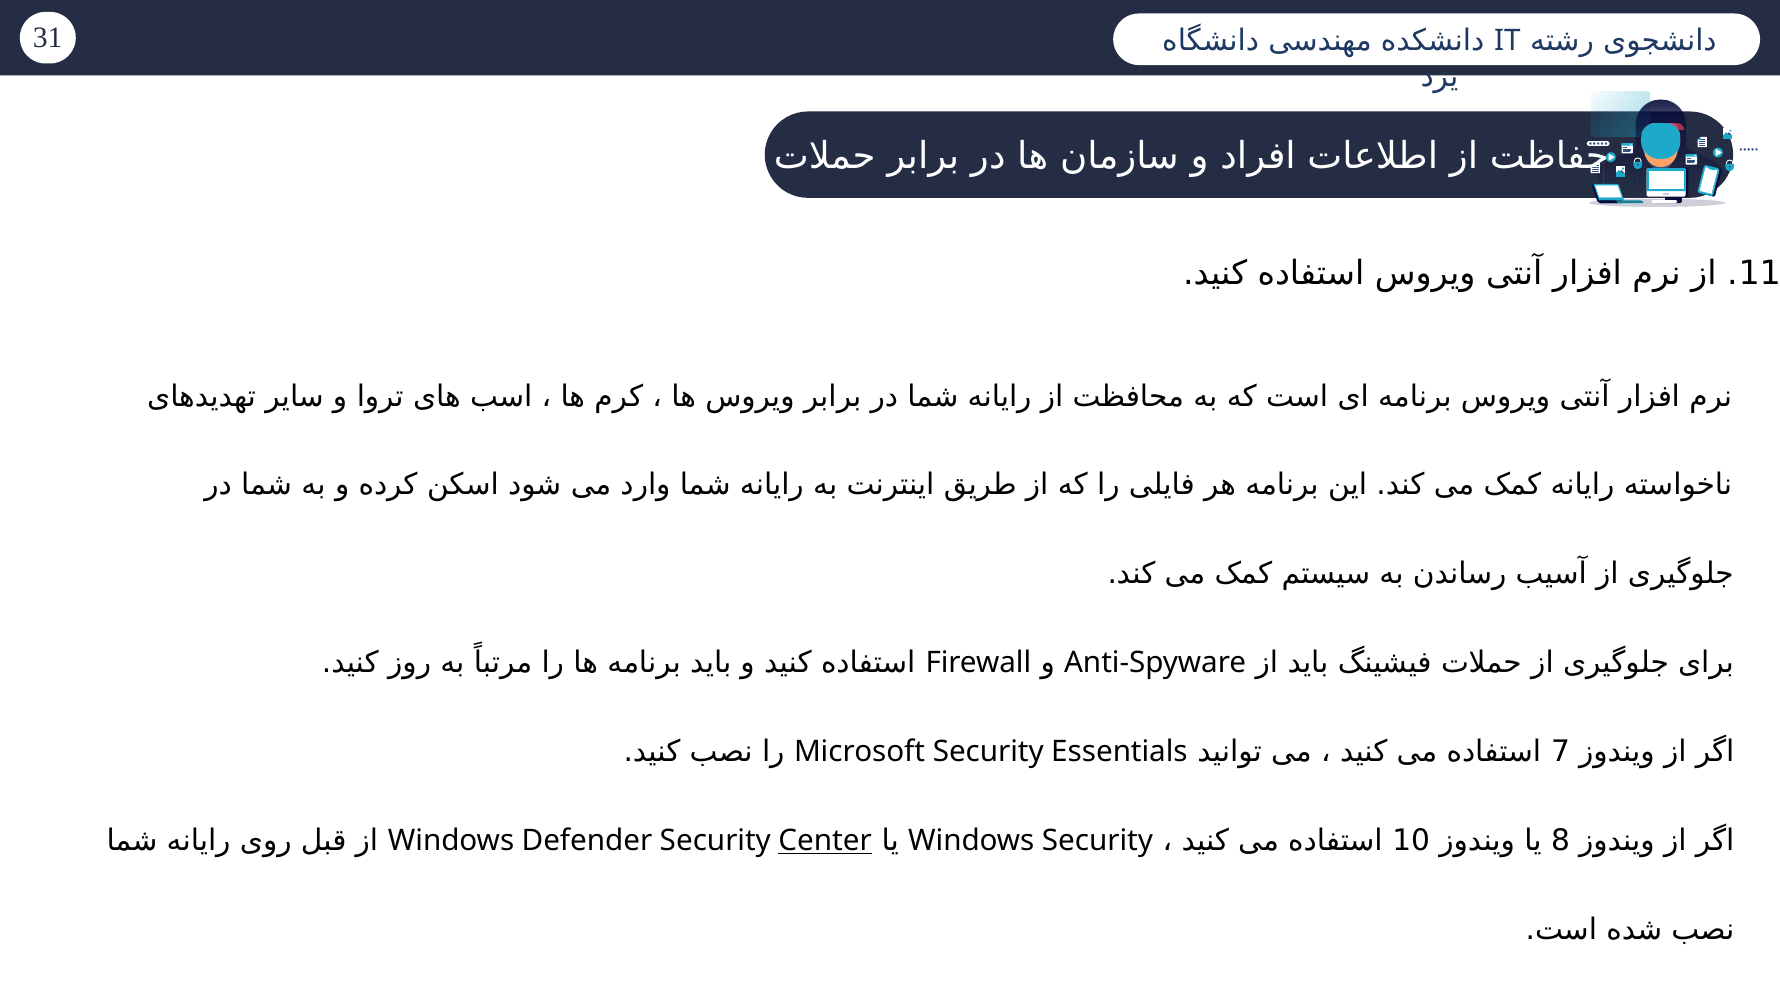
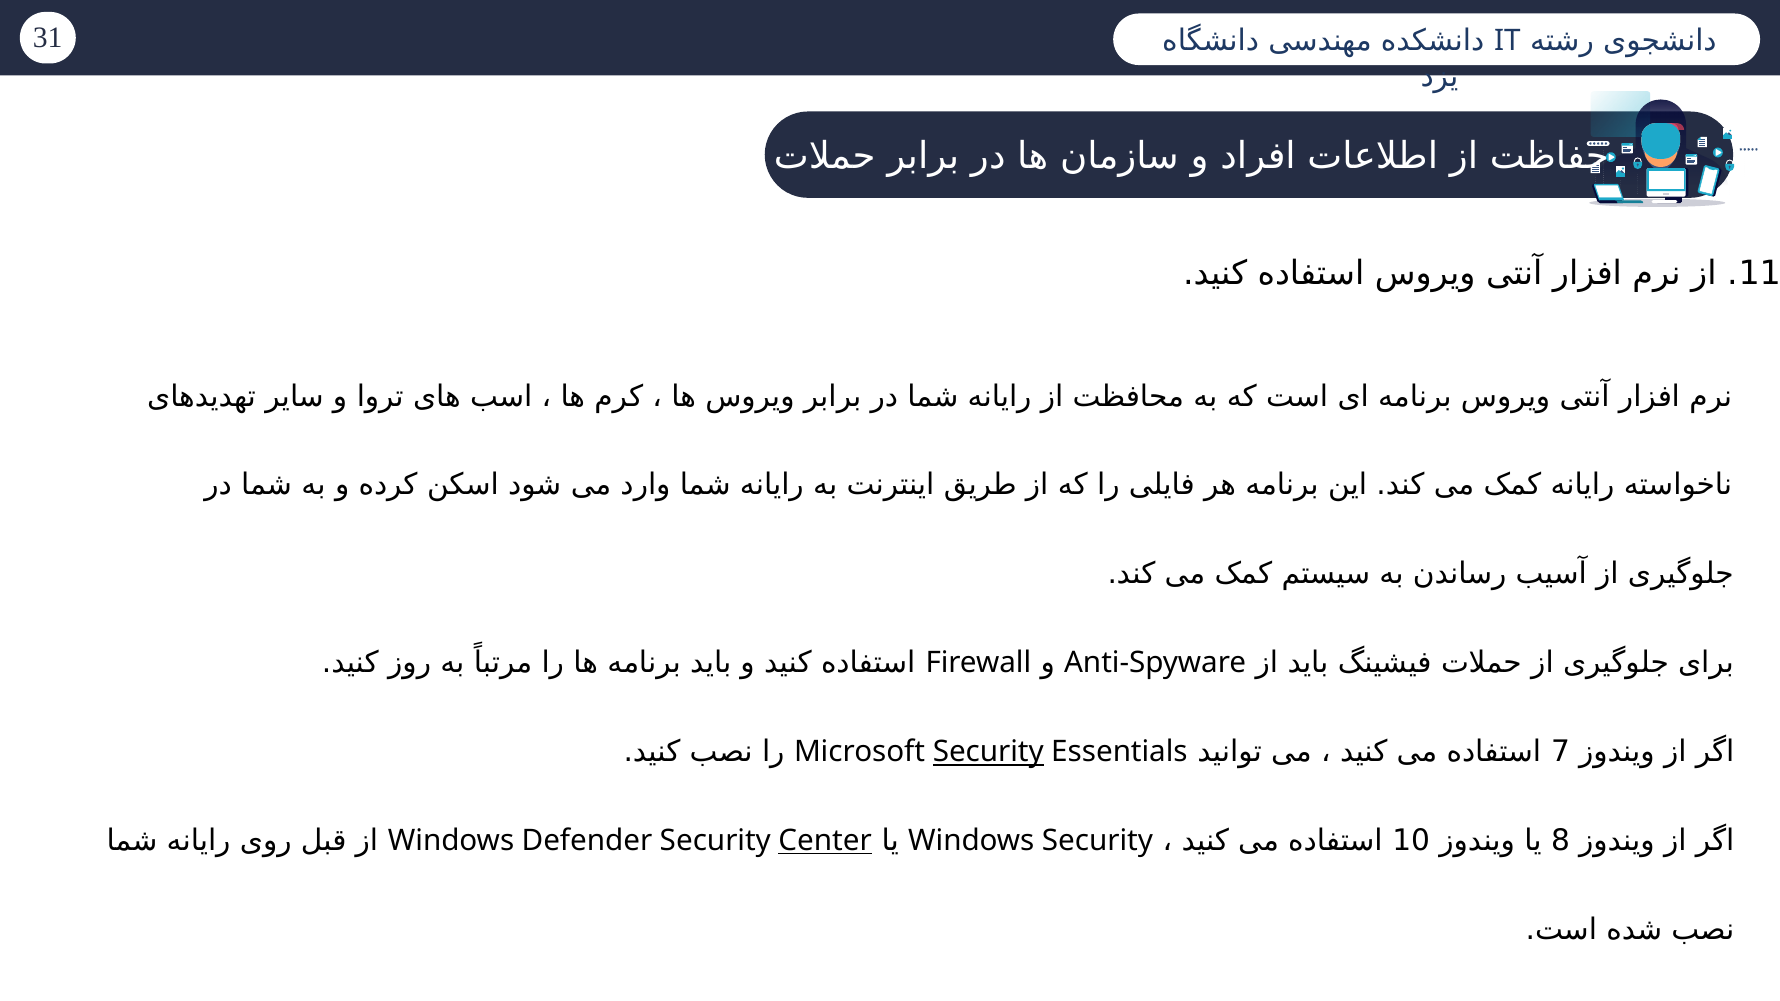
Security underline: none -> present (988, 752)
